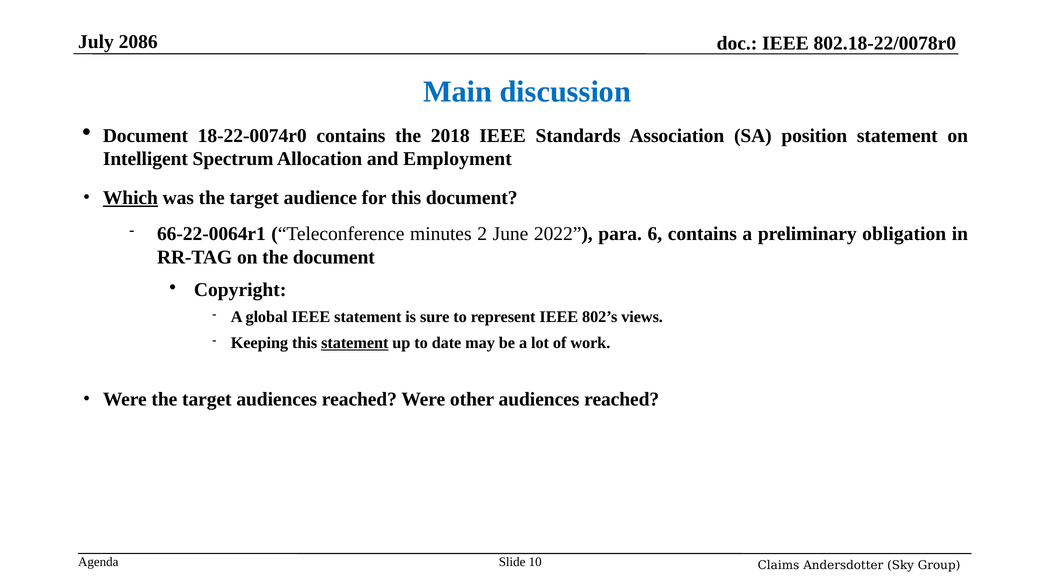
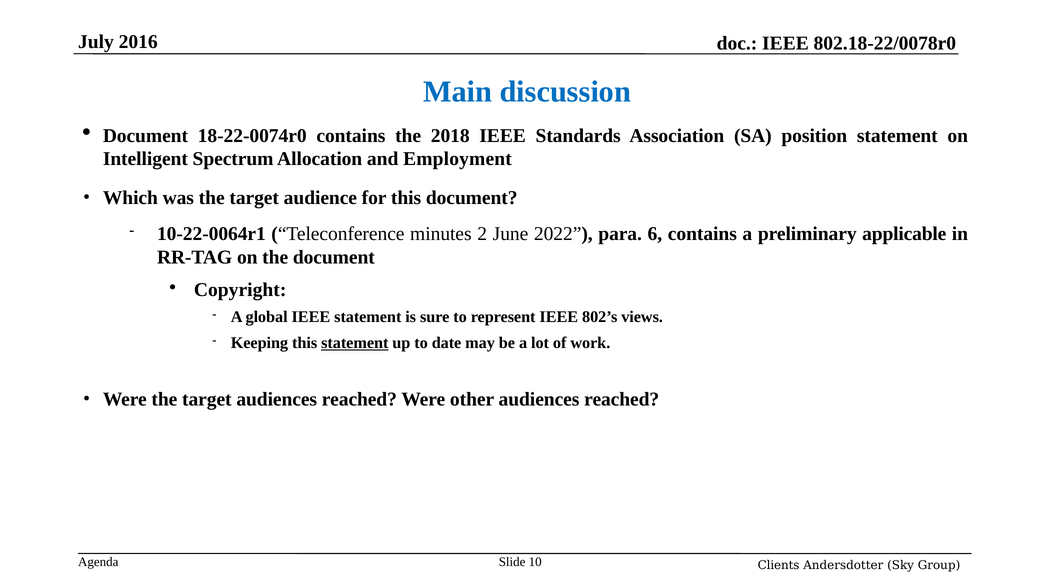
2086: 2086 -> 2016 (138, 42)
Which underline: present -> none (130, 198)
66-22-0064r1: 66-22-0064r1 -> 10-22-0064r1 (211, 233)
obligation: obligation -> applicable (904, 233)
Claims: Claims -> Clients (779, 565)
